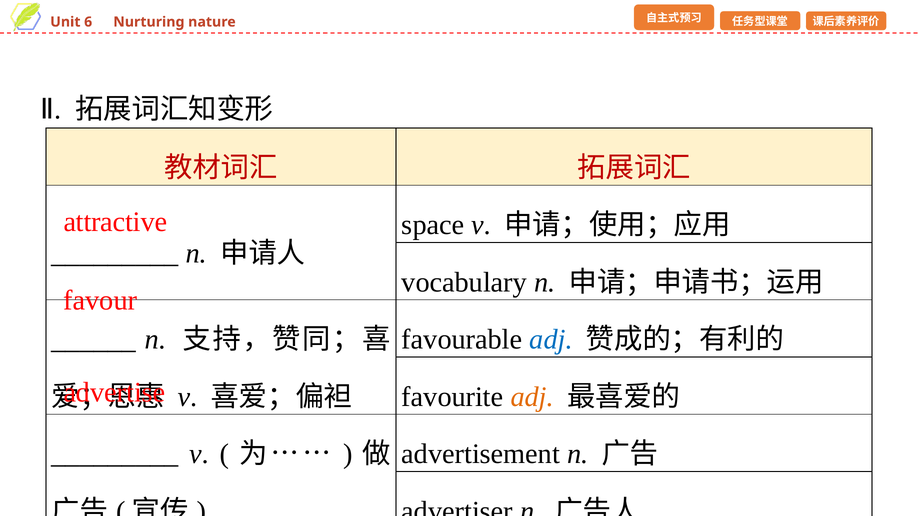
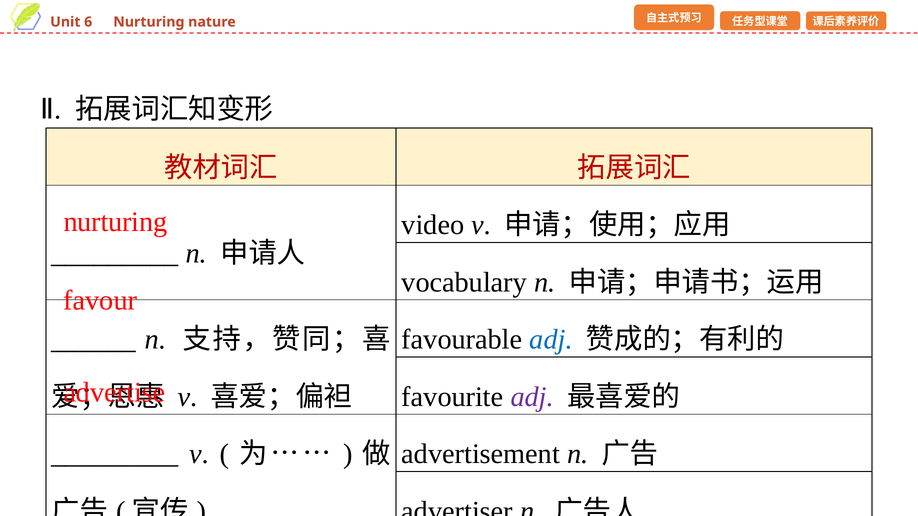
attractive: attractive -> nurturing (115, 222)
space: space -> video (433, 225)
adj colour: orange -> purple (532, 397)
